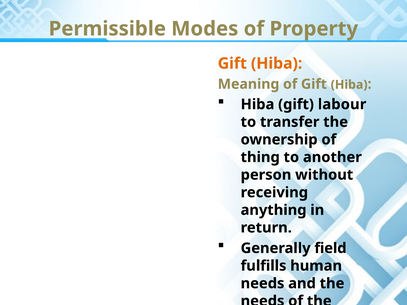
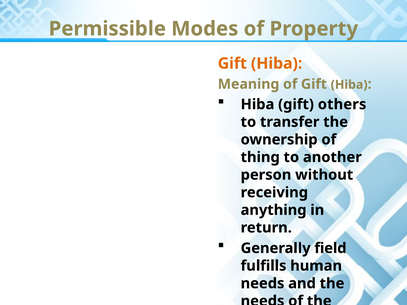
labour: labour -> others (342, 104)
